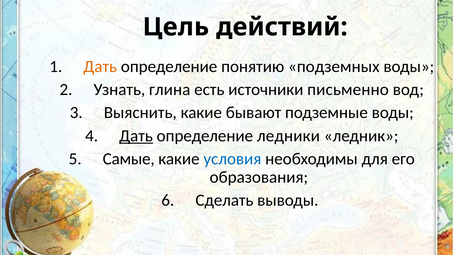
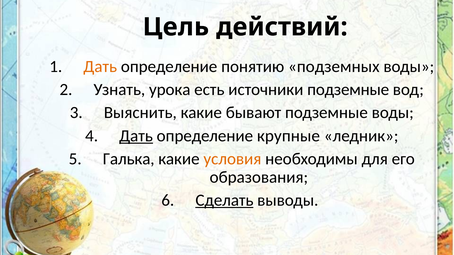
глина: глина -> урока (170, 90)
источники письменно: письменно -> подземные (348, 90)
ледники: ледники -> крупные (288, 136)
Самые: Самые -> Галька (129, 159)
условия colour: blue -> orange (232, 159)
Сделать underline: none -> present (224, 201)
